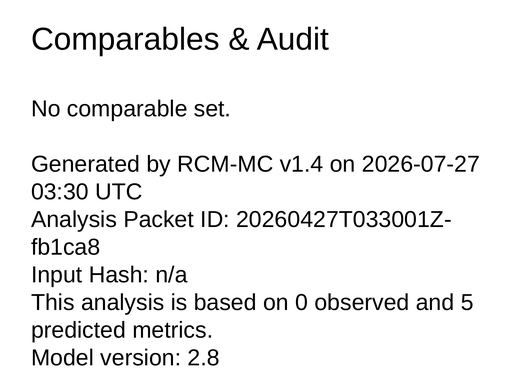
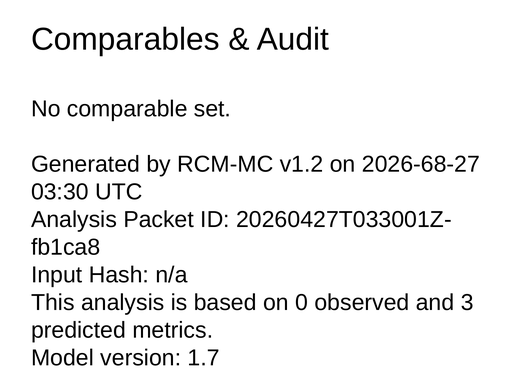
v1.4: v1.4 -> v1.2 (302, 164)
2026-07-27: 2026-07-27 -> 2026-68-27 (421, 164)
5: 5 -> 3 (467, 303)
2.8: 2.8 -> 1.7 (204, 358)
